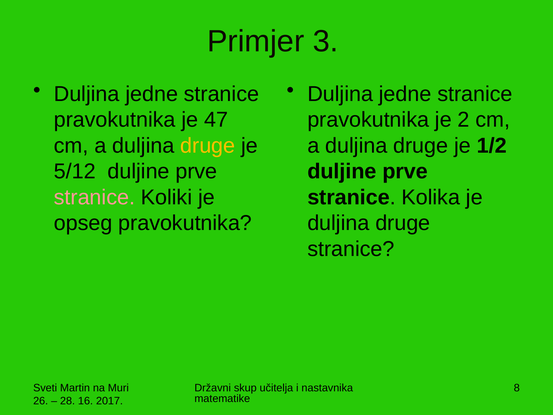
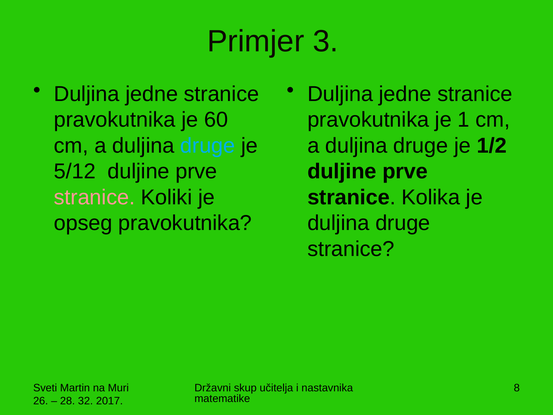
47: 47 -> 60 (216, 120)
2: 2 -> 1 (464, 120)
druge colour: yellow -> light blue (208, 146)
16: 16 -> 32 (85, 401)
